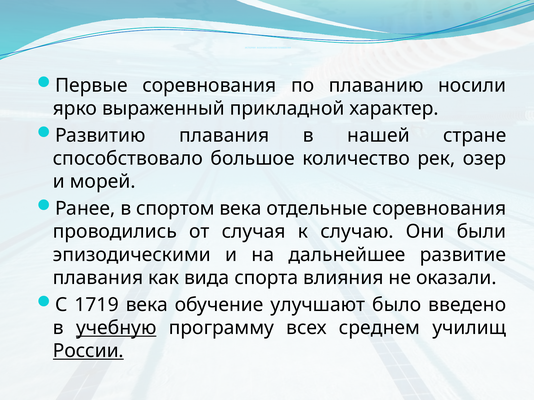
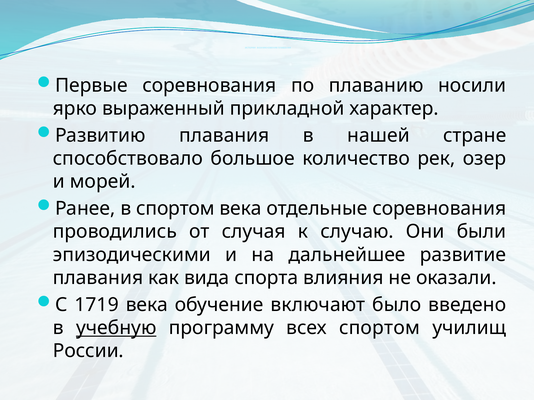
улучшают: улучшают -> включают (318, 305)
всех среднем: среднем -> спортом (379, 328)
России underline: present -> none (88, 351)
